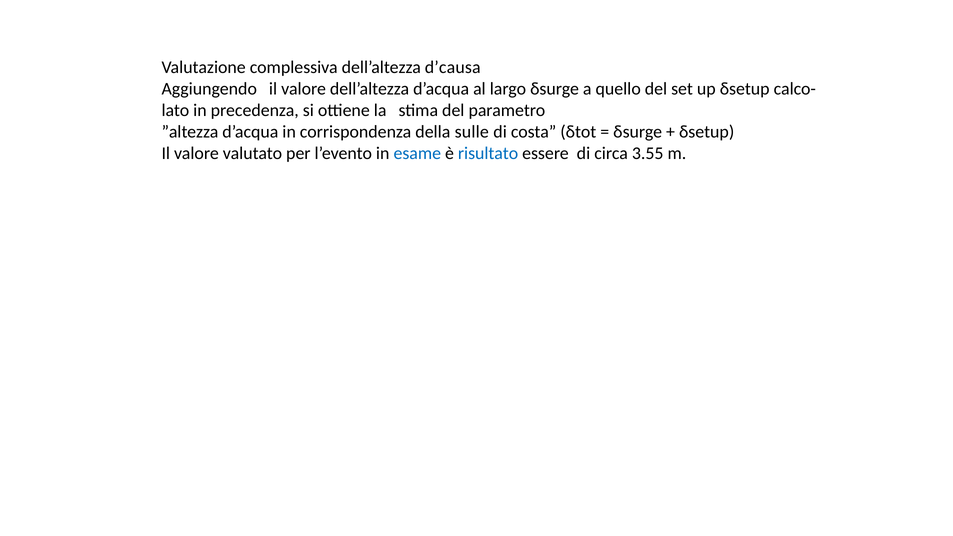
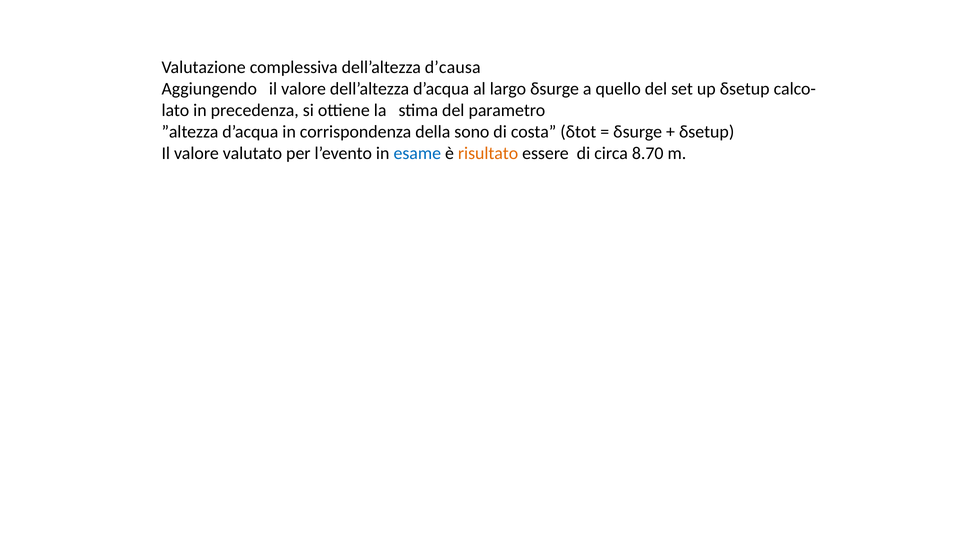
sulle: sulle -> sono (472, 132)
risultato colour: blue -> orange (488, 153)
3.55: 3.55 -> 8.70 (648, 153)
